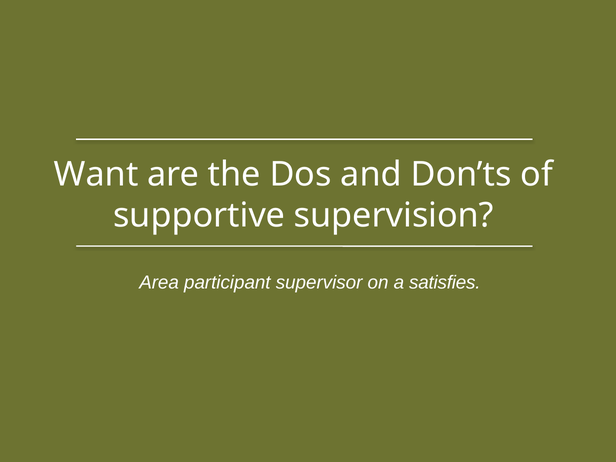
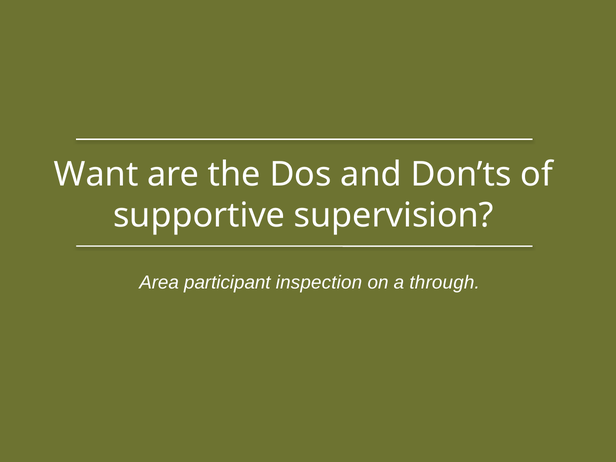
supervisor: supervisor -> inspection (319, 283)
satisfies: satisfies -> through (445, 283)
